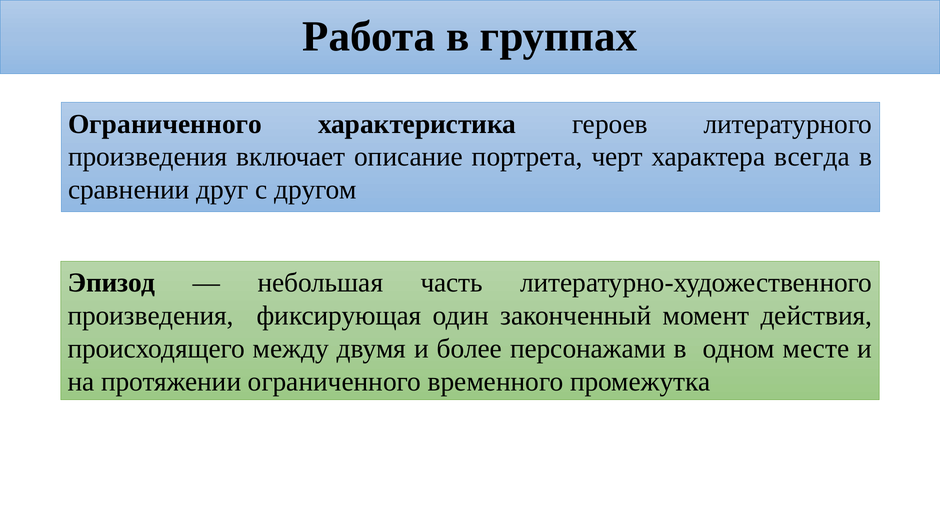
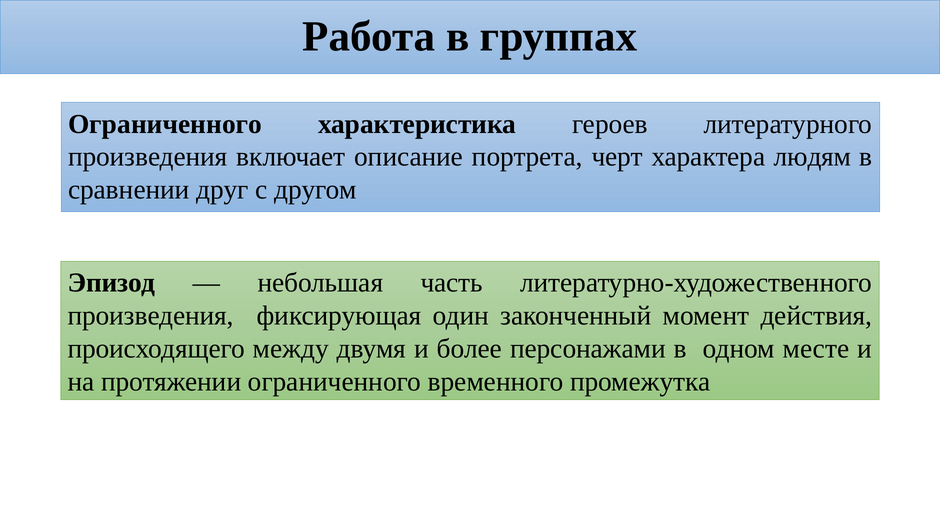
всегда: всегда -> людям (812, 157)
